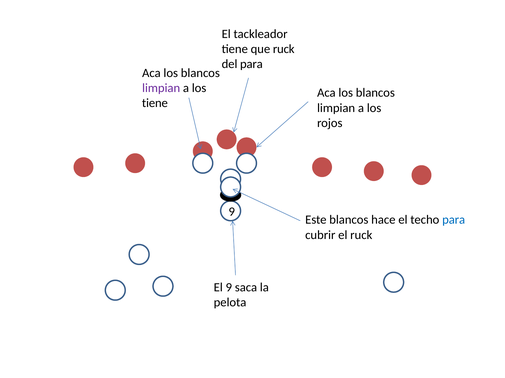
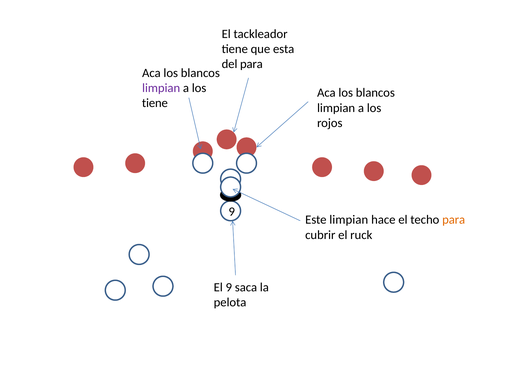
que ruck: ruck -> esta (284, 49)
Este blancos: blancos -> limpian (349, 220)
para colour: blue -> orange (454, 220)
